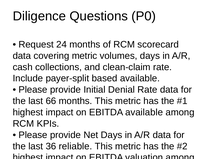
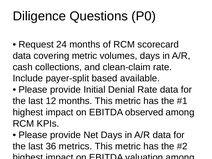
66: 66 -> 12 (51, 101)
EBITDA available: available -> observed (144, 112)
reliable: reliable -> metrics (75, 146)
